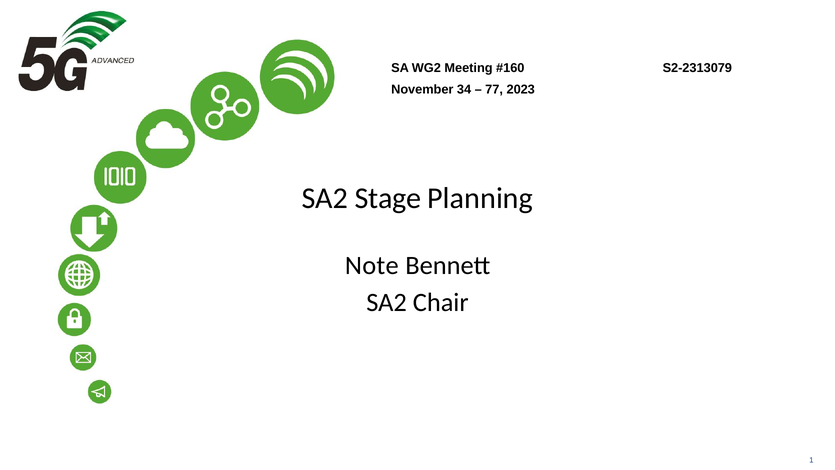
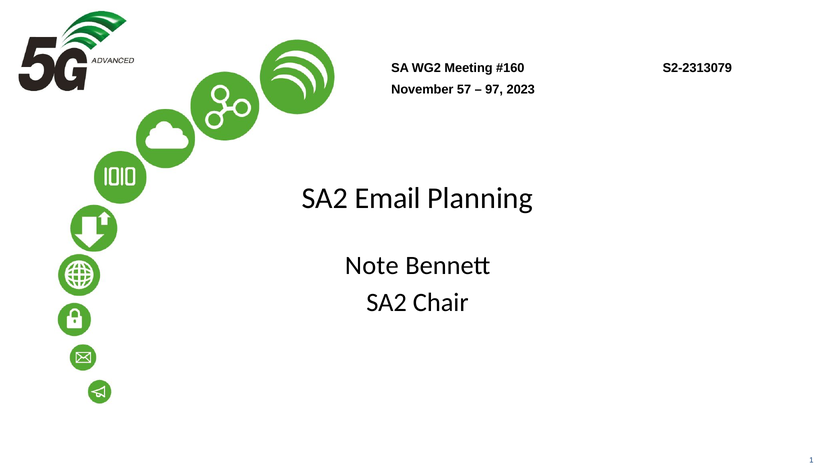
34: 34 -> 57 (464, 90)
77: 77 -> 97 (494, 90)
Stage: Stage -> Email (388, 198)
